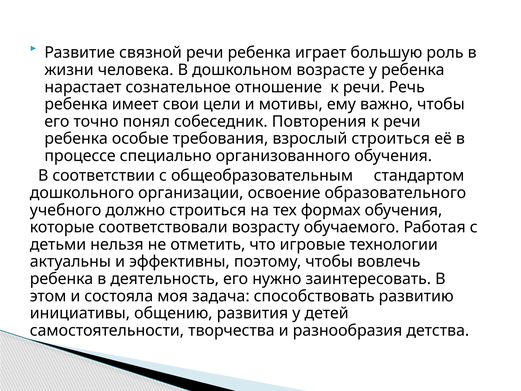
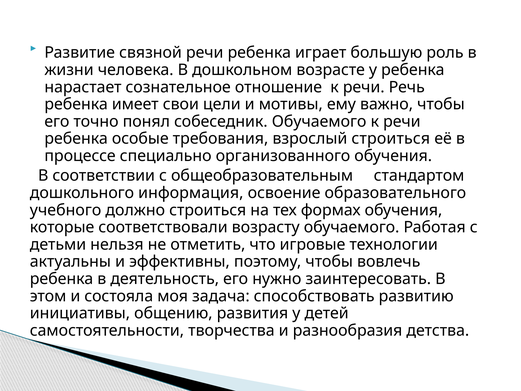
собеседник Повторения: Повторения -> Обучаемого (319, 121)
организации: организации -> информация (191, 193)
